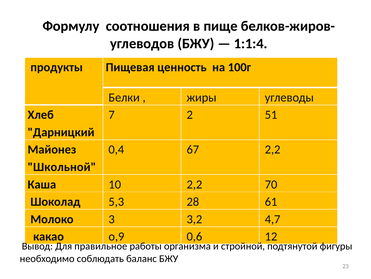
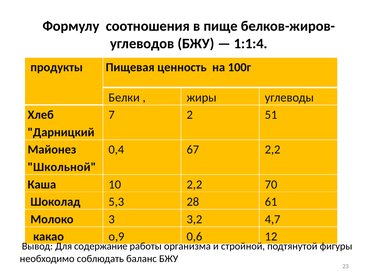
правильное: правильное -> содержание (101, 246)
